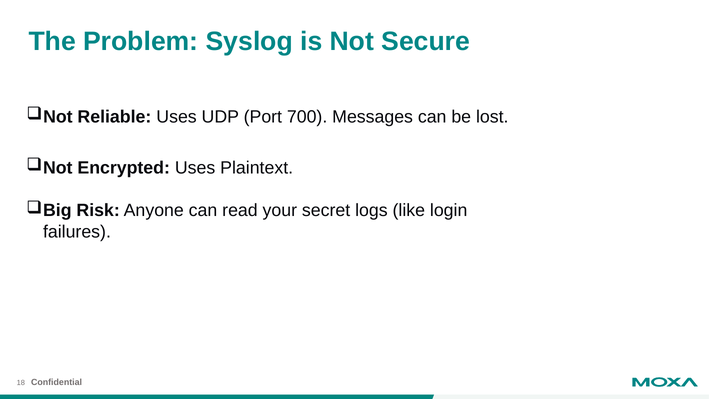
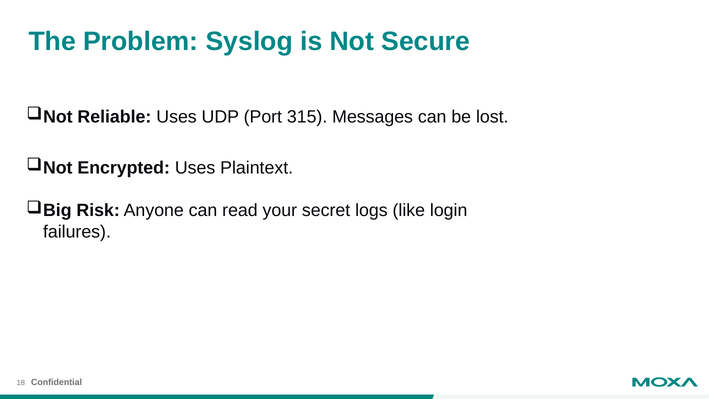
700: 700 -> 315 (307, 117)
